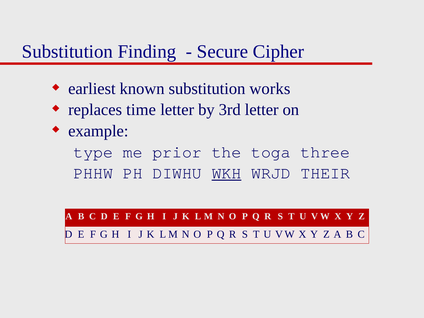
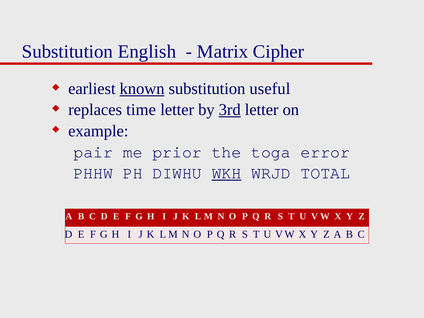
Finding: Finding -> English (147, 51)
Secure: Secure -> Matrix (223, 51)
known underline: none -> present (142, 89)
works: works -> useful (270, 89)
3rd underline: none -> present (230, 110)
type: type -> pair (93, 152)
three: three -> error (325, 152)
THEIR: THEIR -> TOTAL (325, 173)
